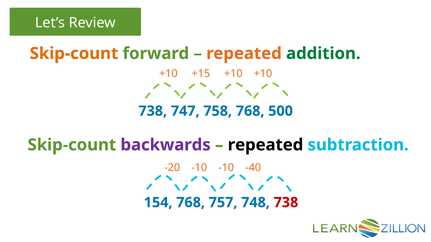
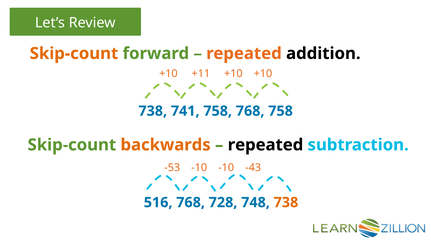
addition colour: green -> black (323, 54)
+15: +15 -> +11 (201, 74)
747: 747 -> 741 (185, 111)
768 500: 500 -> 758 (281, 111)
backwards colour: purple -> orange (166, 145)
-20: -20 -> -53 (172, 168)
-40: -40 -> -43 (253, 168)
154: 154 -> 516 (158, 203)
757: 757 -> 728 (223, 203)
738 colour: red -> orange (286, 203)
